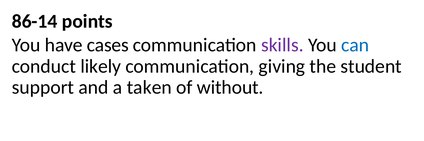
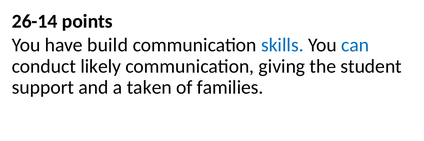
86-14: 86-14 -> 26-14 (35, 21)
cases: cases -> build (108, 45)
skills colour: purple -> blue (282, 45)
without: without -> families (230, 88)
